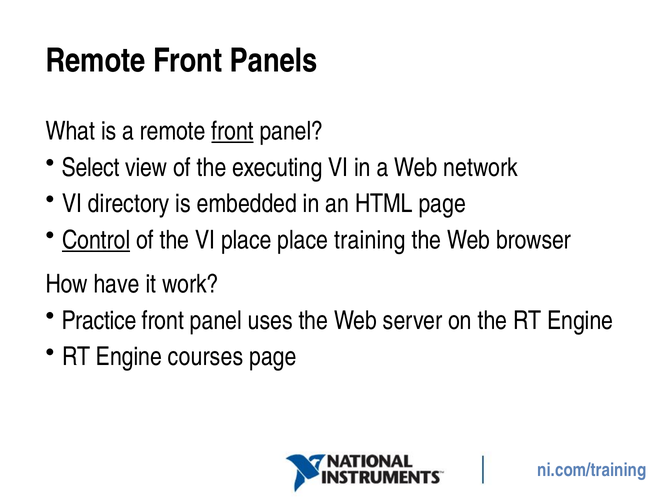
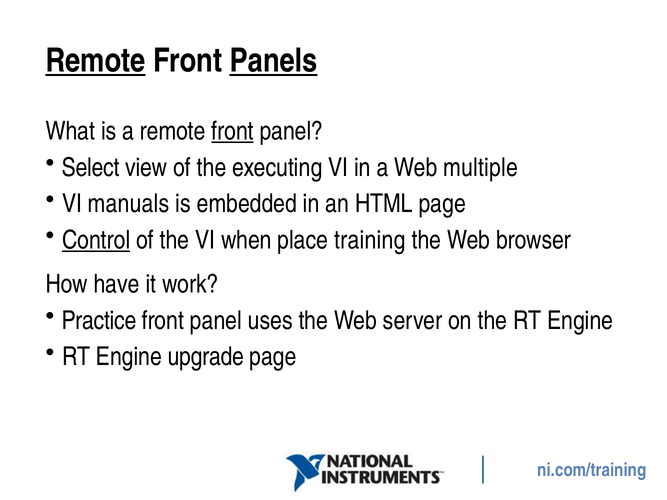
Remote underline: none -> present (96, 61)
Panels underline: none -> present (274, 61)
network: network -> multiple (481, 168)
directory: directory -> manuals (129, 204)
VI place: place -> when (246, 240)
courses: courses -> upgrade (206, 357)
